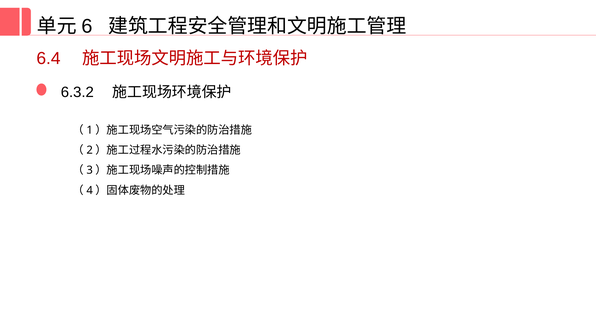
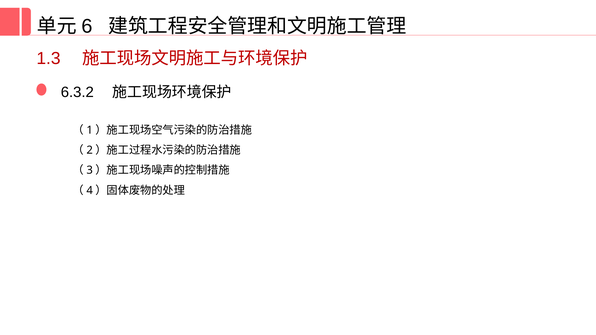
6.4: 6.4 -> 1.3 (48, 58)
